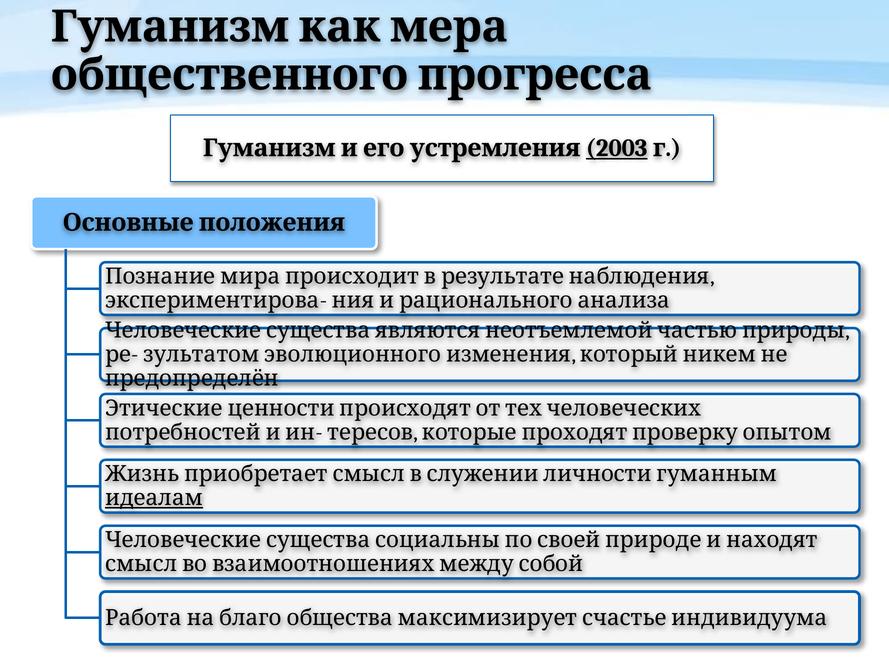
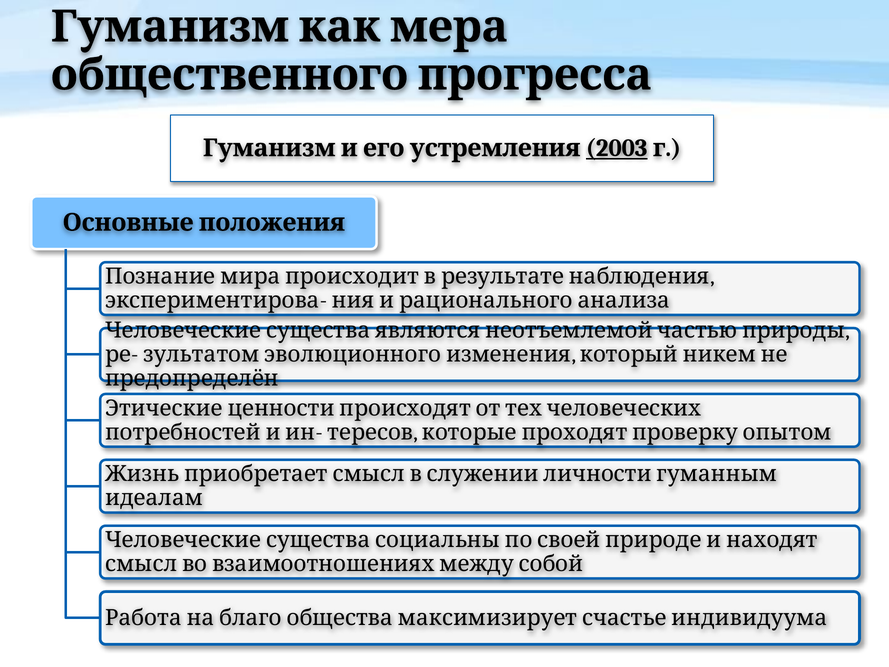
идеалам underline: present -> none (154, 498)
